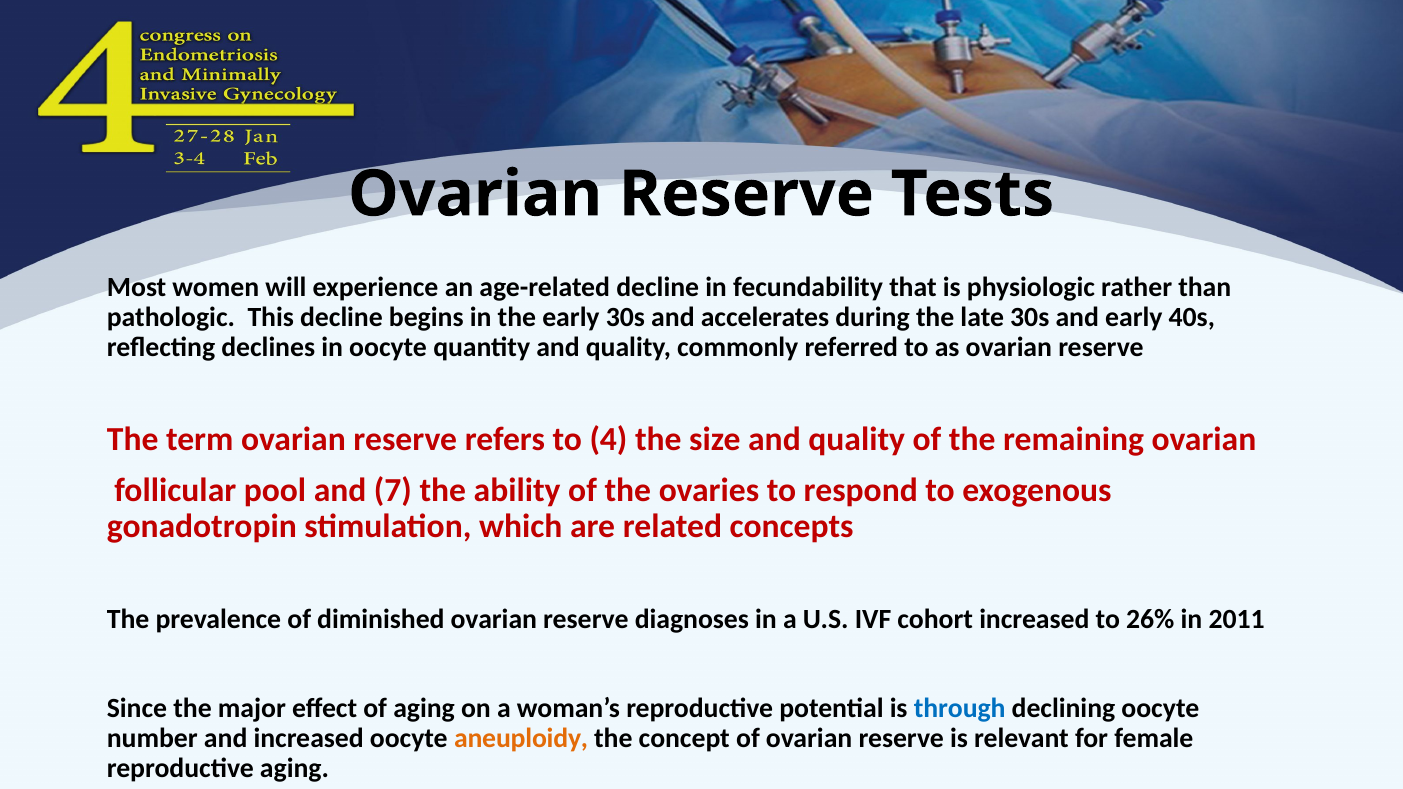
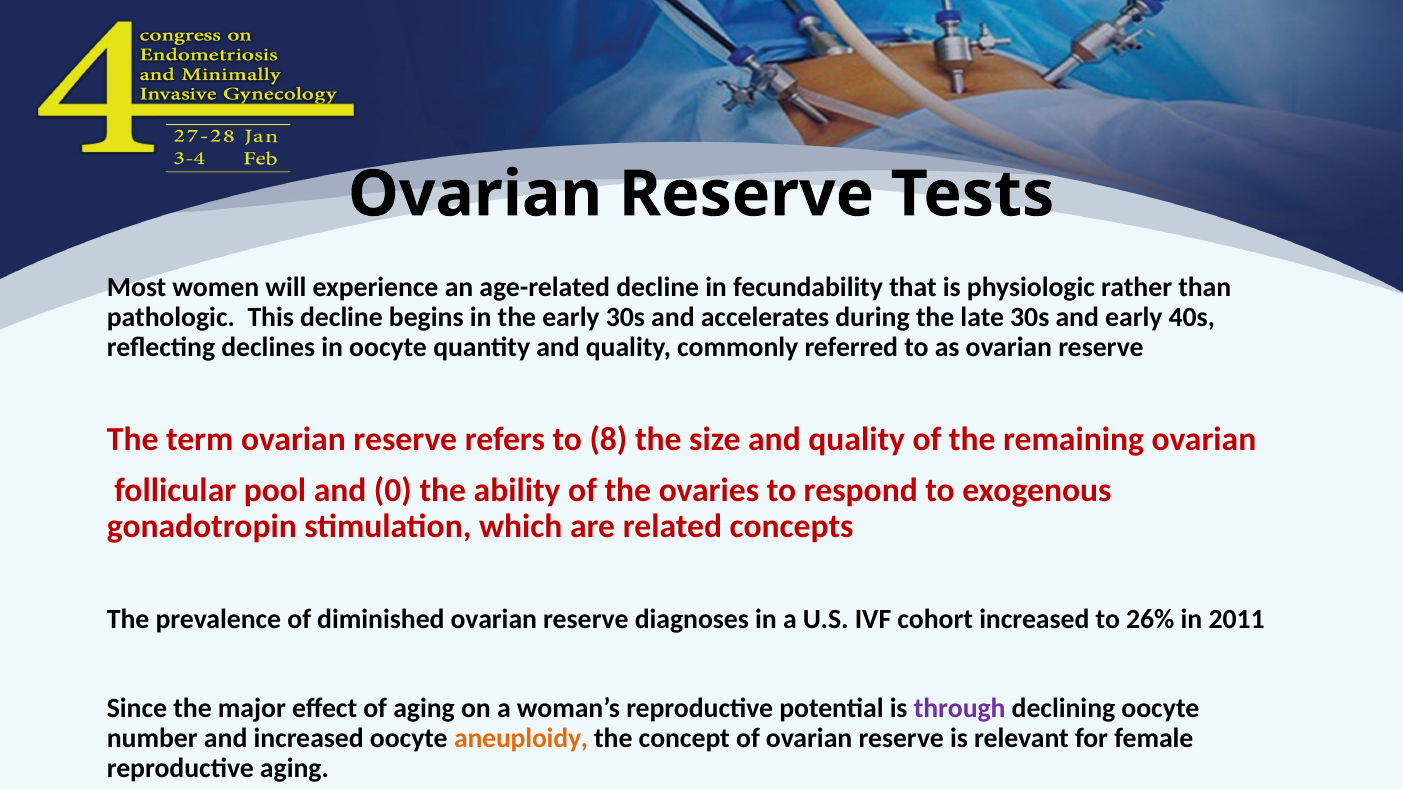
4: 4 -> 8 (608, 439)
7: 7 -> 0 (393, 490)
through colour: blue -> purple (960, 708)
